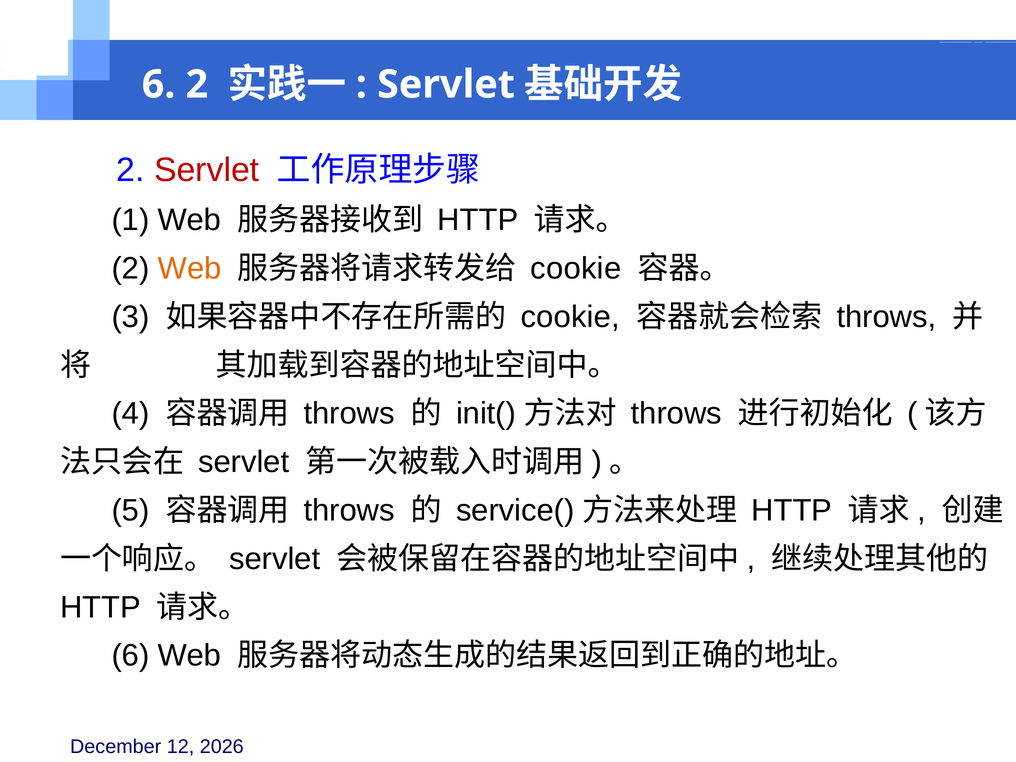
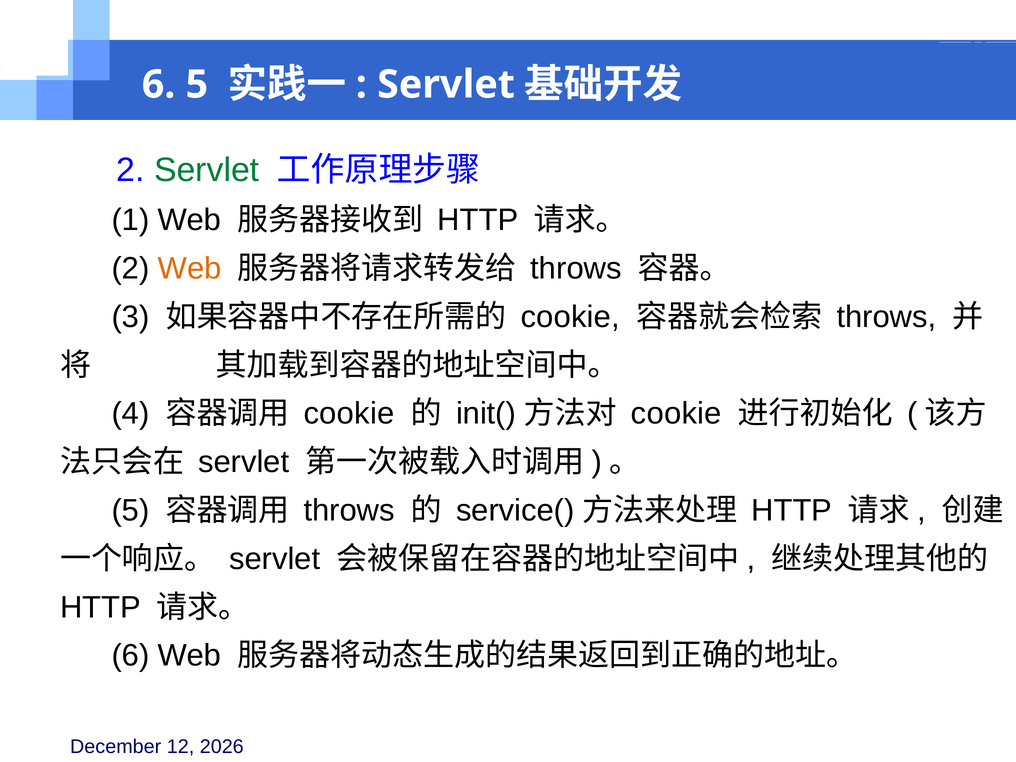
6 2: 2 -> 5 (197, 85)
Servlet colour: red -> green (207, 170)
cookie: cookie -> throws (576, 269)
throws: throws -> cookie (349, 414)
throws: throws -> cookie (676, 414)
